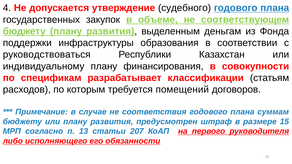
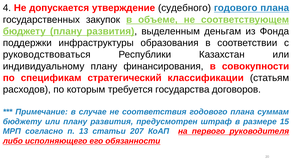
разрабатывает: разрабатывает -> стратегический (125, 78)
помещений: помещений -> государства (182, 90)
